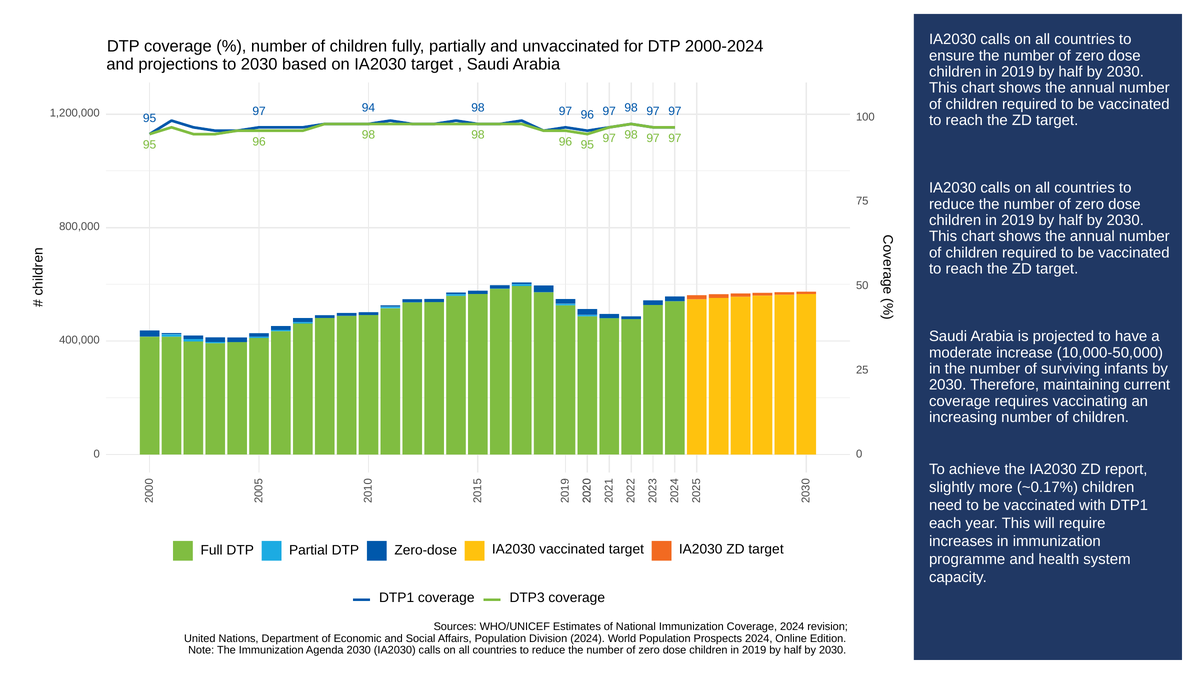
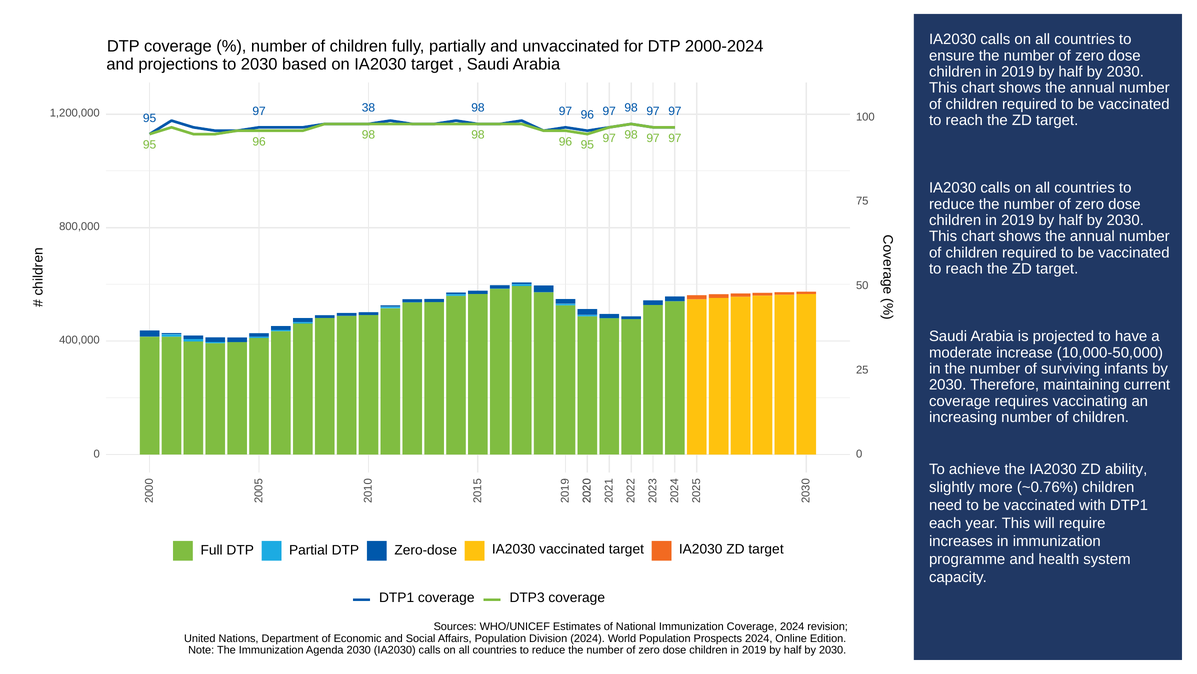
94: 94 -> 38 (368, 108)
report: report -> ability (1126, 469)
~0.17%: ~0.17% -> ~0.76% (1047, 487)
